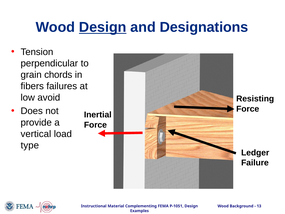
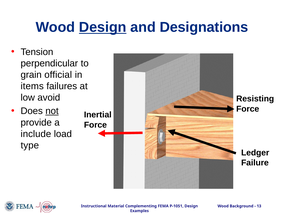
chords: chords -> official (58, 75)
fibers: fibers -> items (32, 86)
not underline: none -> present (52, 111)
vertical: vertical -> include (36, 134)
